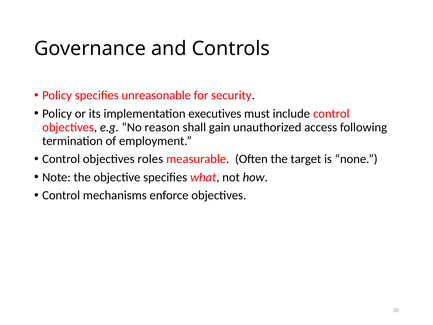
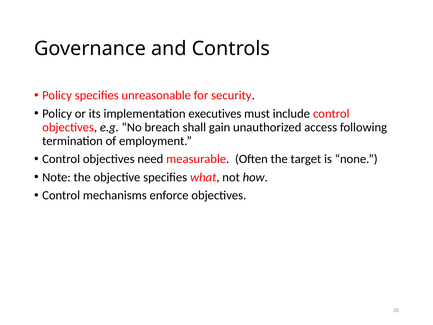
reason: reason -> breach (162, 127)
roles: roles -> need (150, 159)
